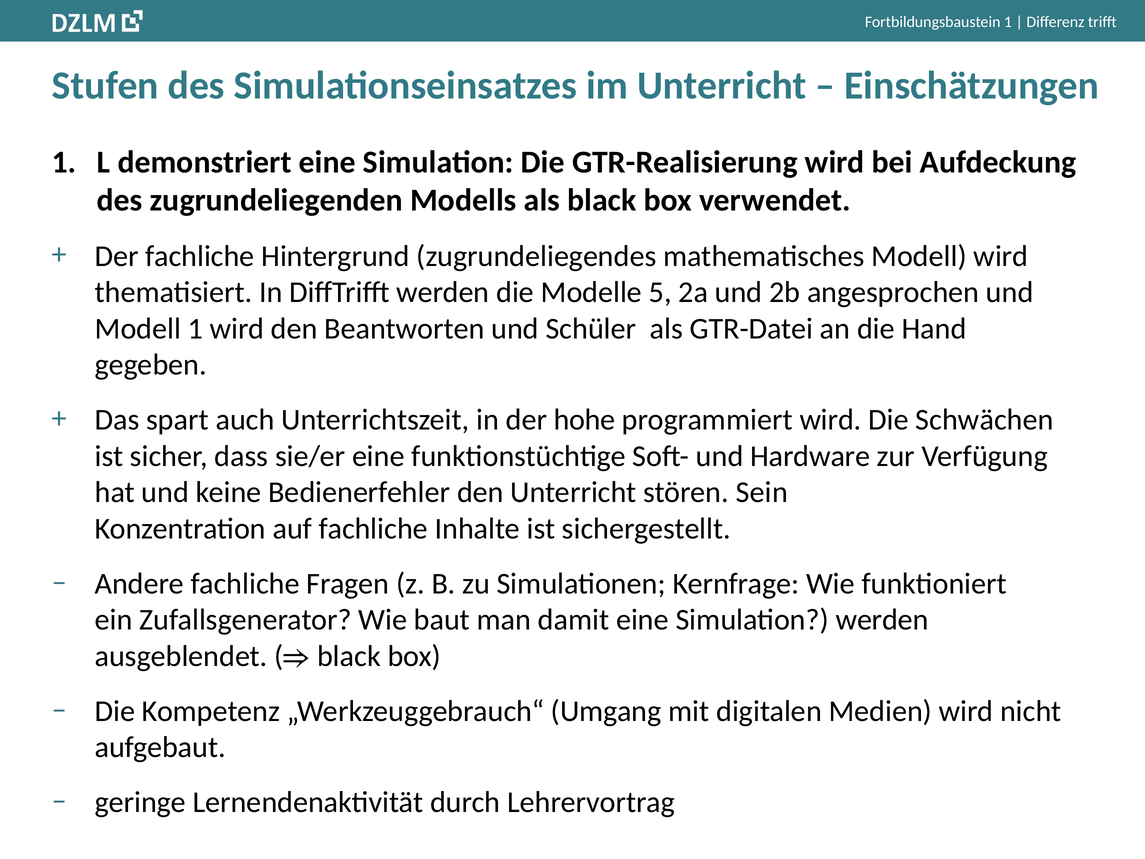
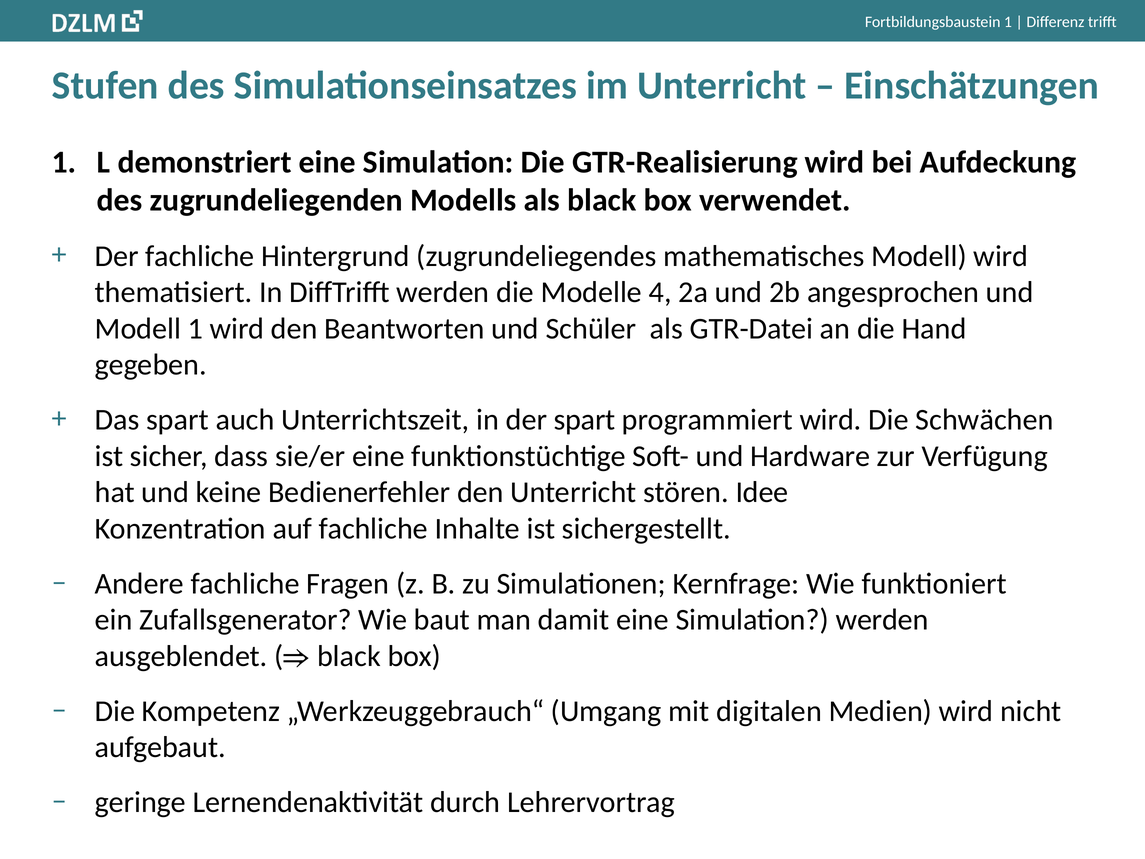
5: 5 -> 4 (660, 292)
der hohe: hohe -> spart (585, 420)
Sein: Sein -> Idee (762, 492)
